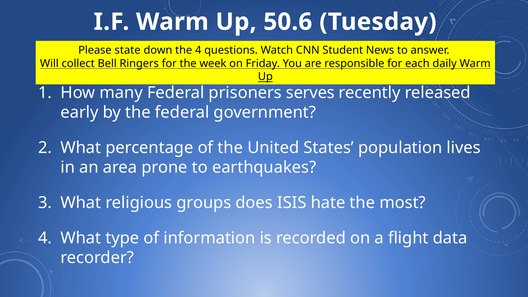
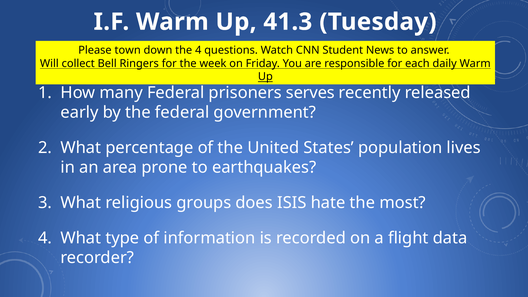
50.6: 50.6 -> 41.3 (288, 22)
state: state -> town (128, 50)
